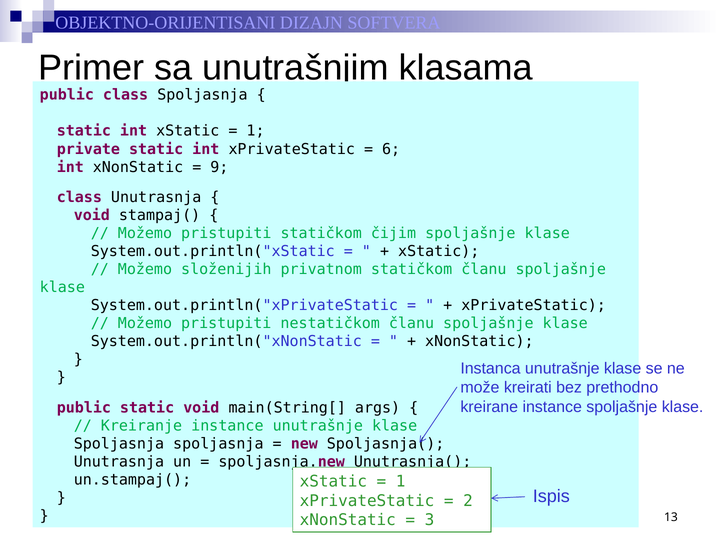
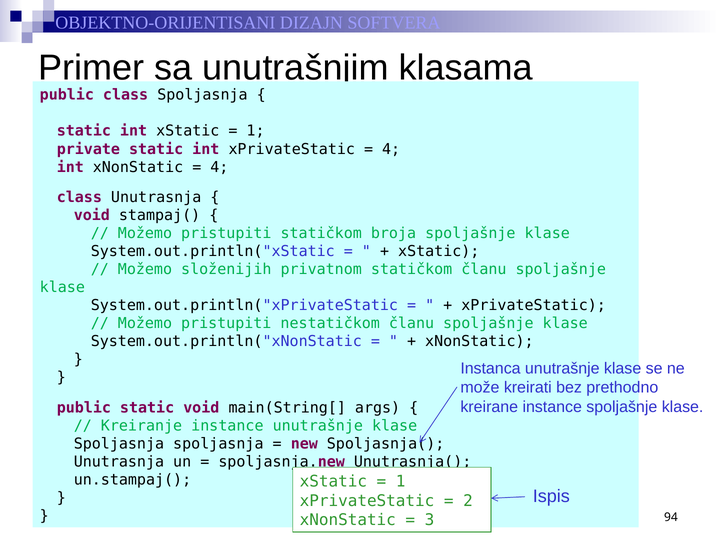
6: 6 -> 4 (391, 149)
9: 9 -> 4 (219, 167)
čijim: čijim -> broja (393, 233)
13: 13 -> 94 (671, 517)
